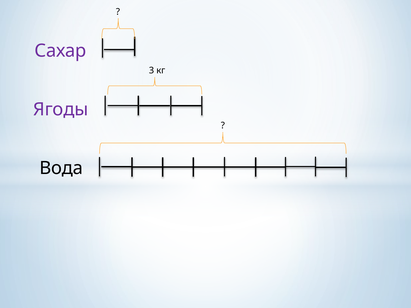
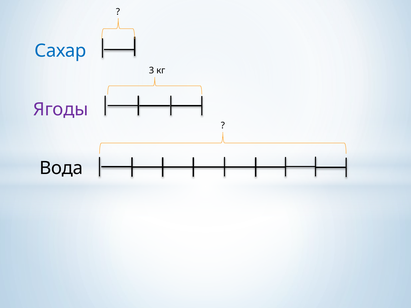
Сахар colour: purple -> blue (60, 51)
